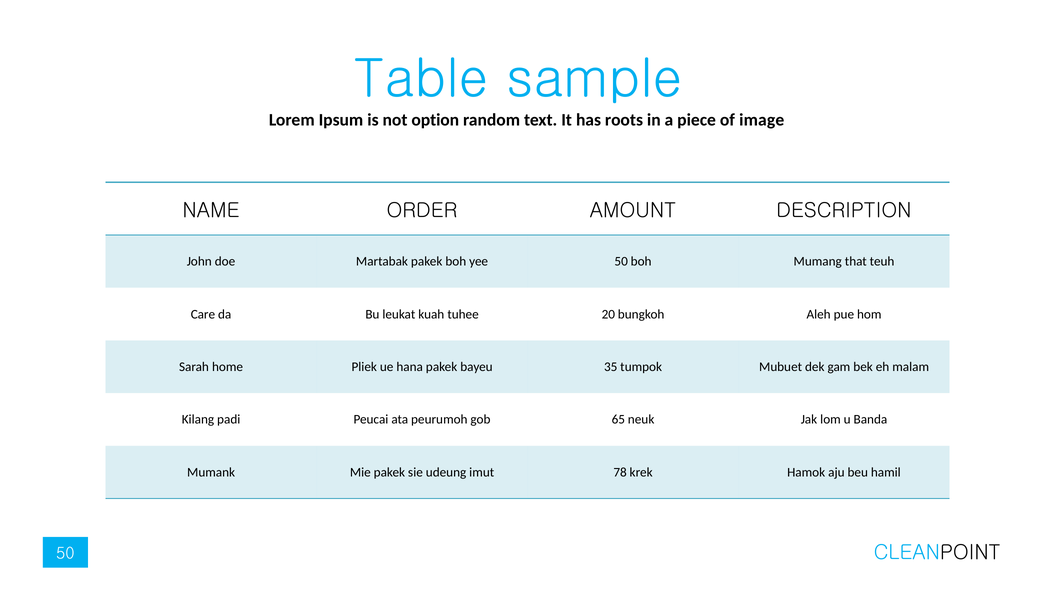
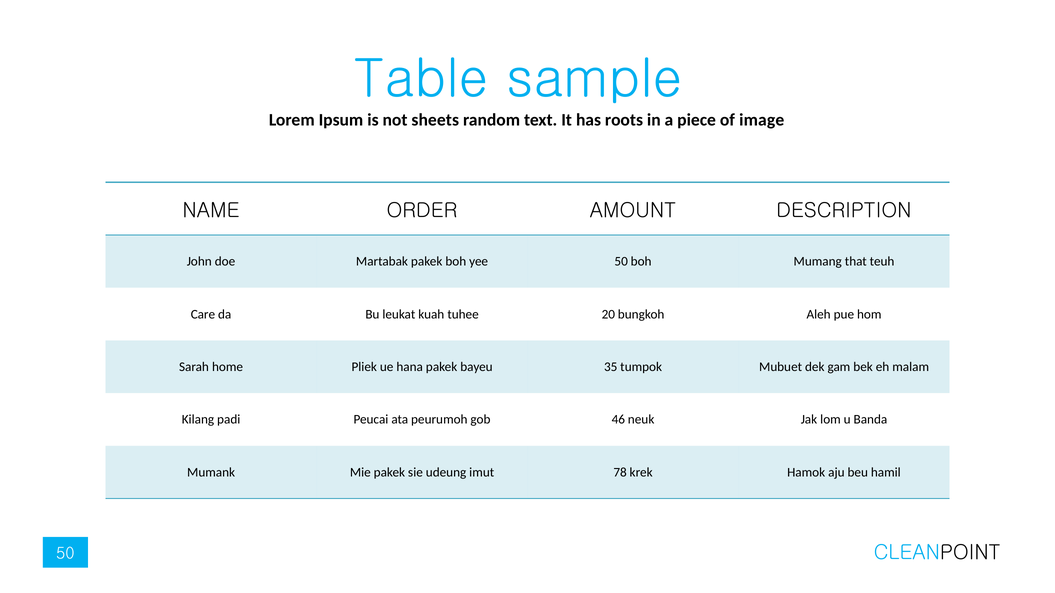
option: option -> sheets (435, 120)
65: 65 -> 46 (618, 420)
